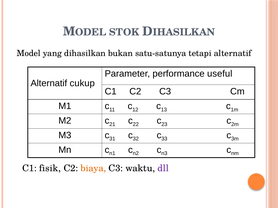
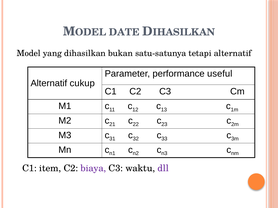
STOK: STOK -> DATE (124, 32)
fisik: fisik -> item (50, 169)
biaya colour: orange -> purple (93, 169)
